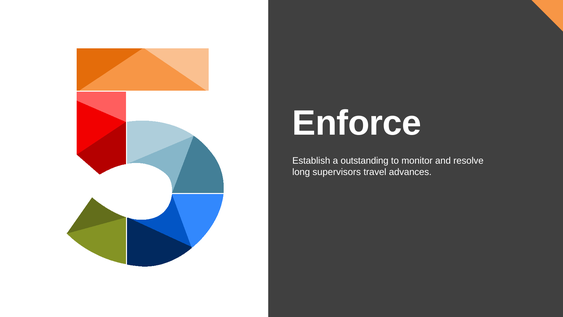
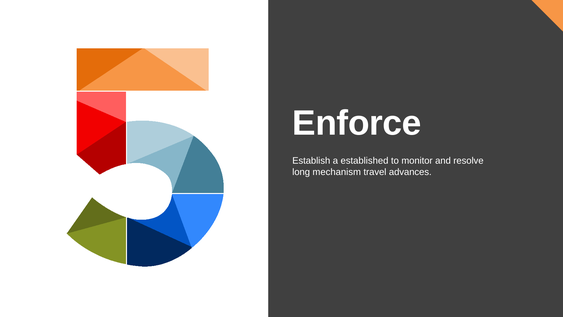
outstanding: outstanding -> established (364, 161)
supervisors: supervisors -> mechanism (337, 172)
